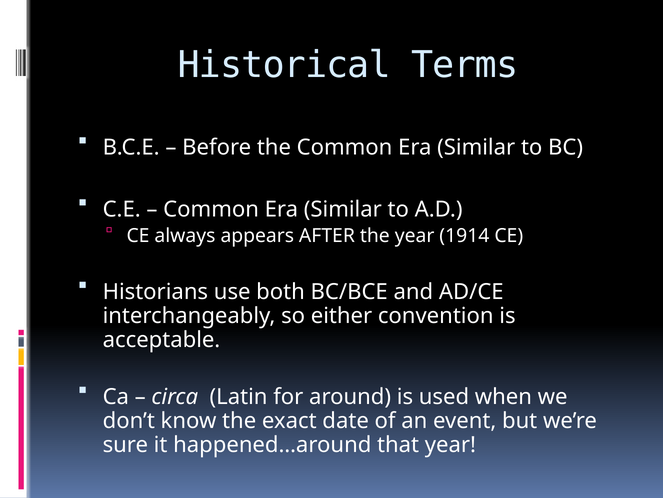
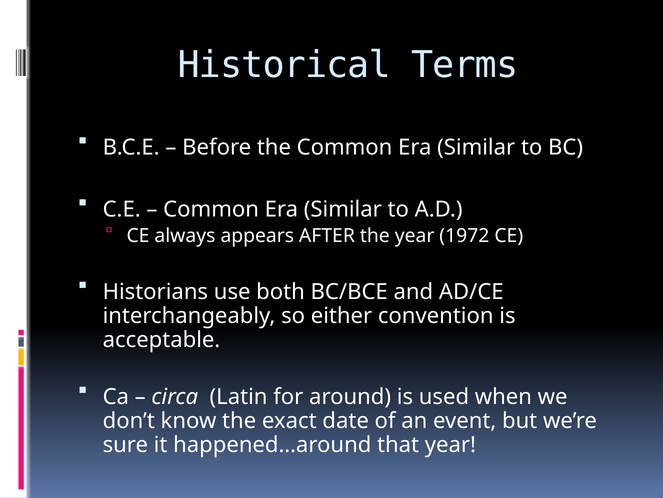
1914: 1914 -> 1972 (464, 236)
